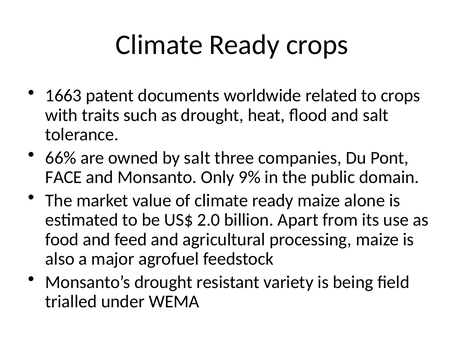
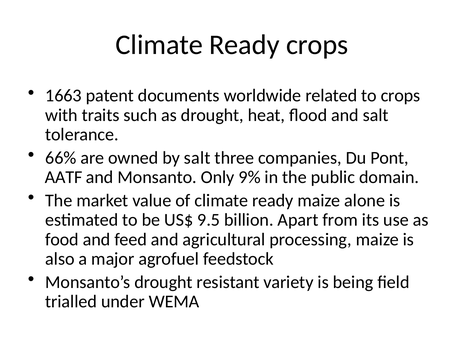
FACE: FACE -> AATF (64, 177)
2.0: 2.0 -> 9.5 (209, 220)
